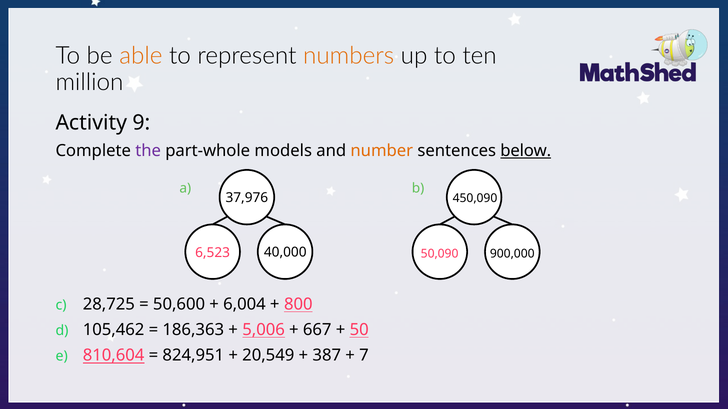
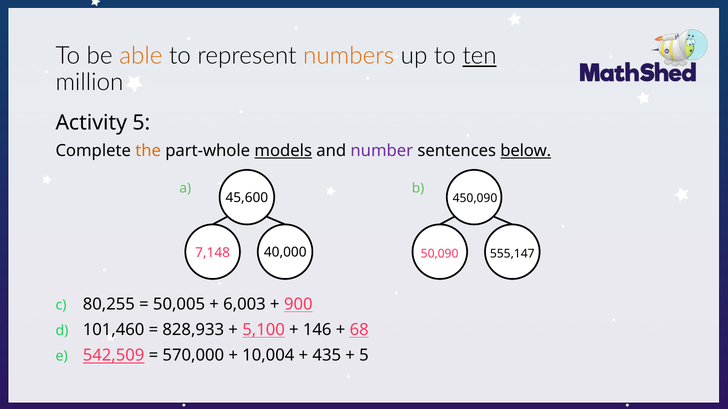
ten underline: none -> present (480, 56)
Activity 9: 9 -> 5 (141, 123)
the colour: purple -> orange (148, 151)
models underline: none -> present (283, 151)
number colour: orange -> purple (382, 151)
37,976: 37,976 -> 45,600 (247, 198)
6,523: 6,523 -> 7,148 (213, 253)
900,000: 900,000 -> 555,147 (512, 254)
28,725: 28,725 -> 80,255 (109, 305)
50,600: 50,600 -> 50,005 (179, 305)
6,004: 6,004 -> 6,003 (244, 305)
800: 800 -> 900 (298, 305)
105,462: 105,462 -> 101,460 (114, 330)
186,363: 186,363 -> 828,933 (193, 330)
5,006: 5,006 -> 5,100 (264, 330)
667: 667 -> 146 (317, 330)
50: 50 -> 68 (359, 330)
810,604: 810,604 -> 542,509 (114, 356)
824,951: 824,951 -> 570,000 (193, 356)
20,549: 20,549 -> 10,004 (268, 356)
387: 387 -> 435 (327, 356)
7: 7 -> 5 (364, 356)
